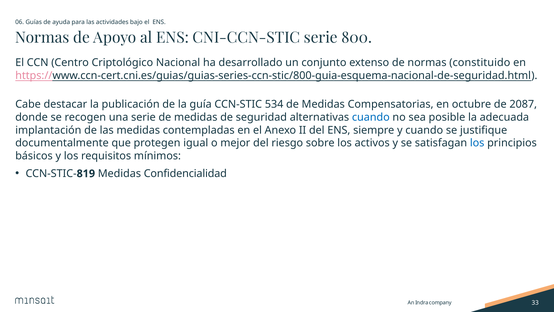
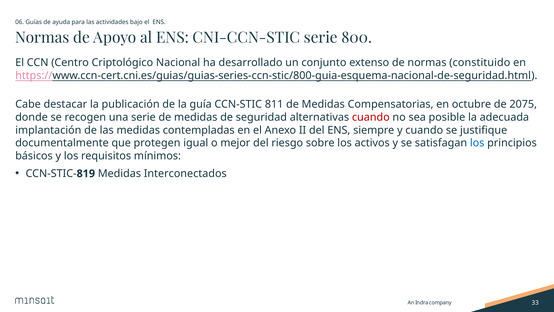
534: 534 -> 811 (274, 104)
2087: 2087 -> 2075 (523, 104)
cuando colour: blue -> red (371, 117)
Confidencialidad: Confidencialidad -> Interconectados (185, 173)
